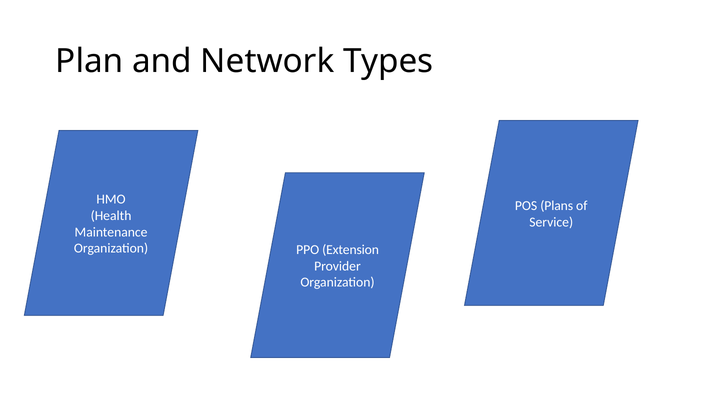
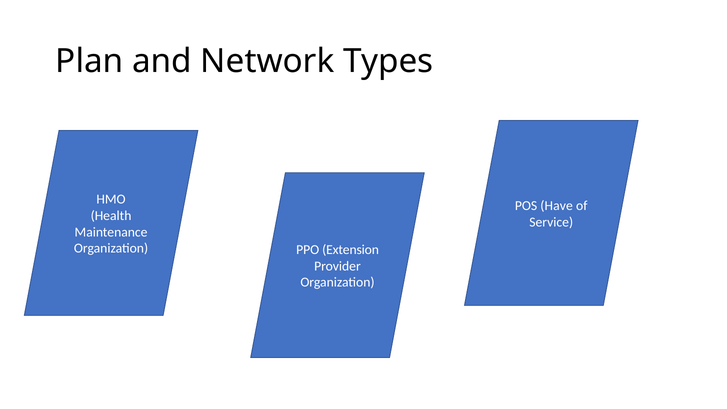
Plans: Plans -> Have (557, 206)
